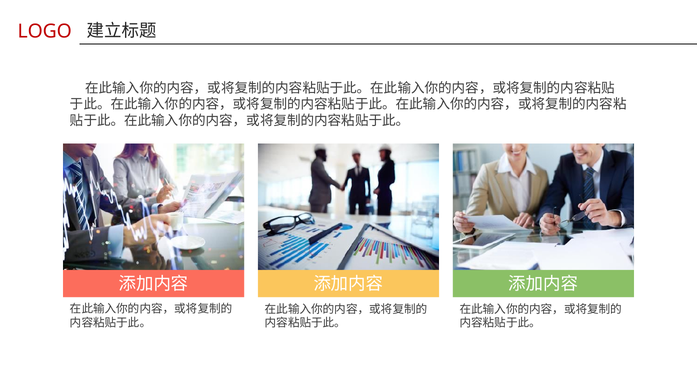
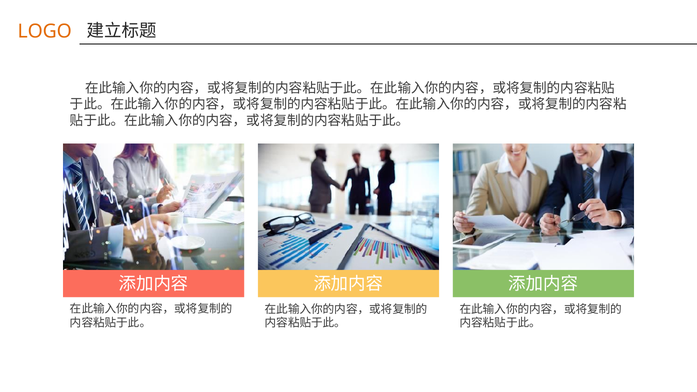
LOGO colour: red -> orange (45, 31)
